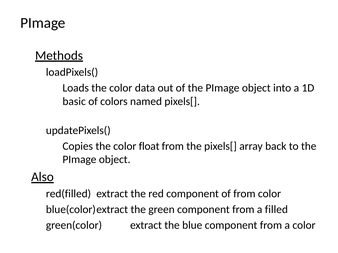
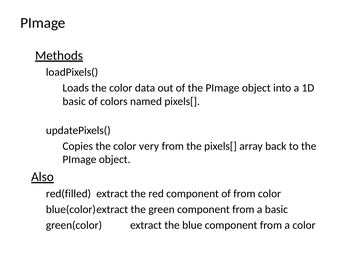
float: float -> very (149, 146)
a filled: filled -> basic (276, 210)
